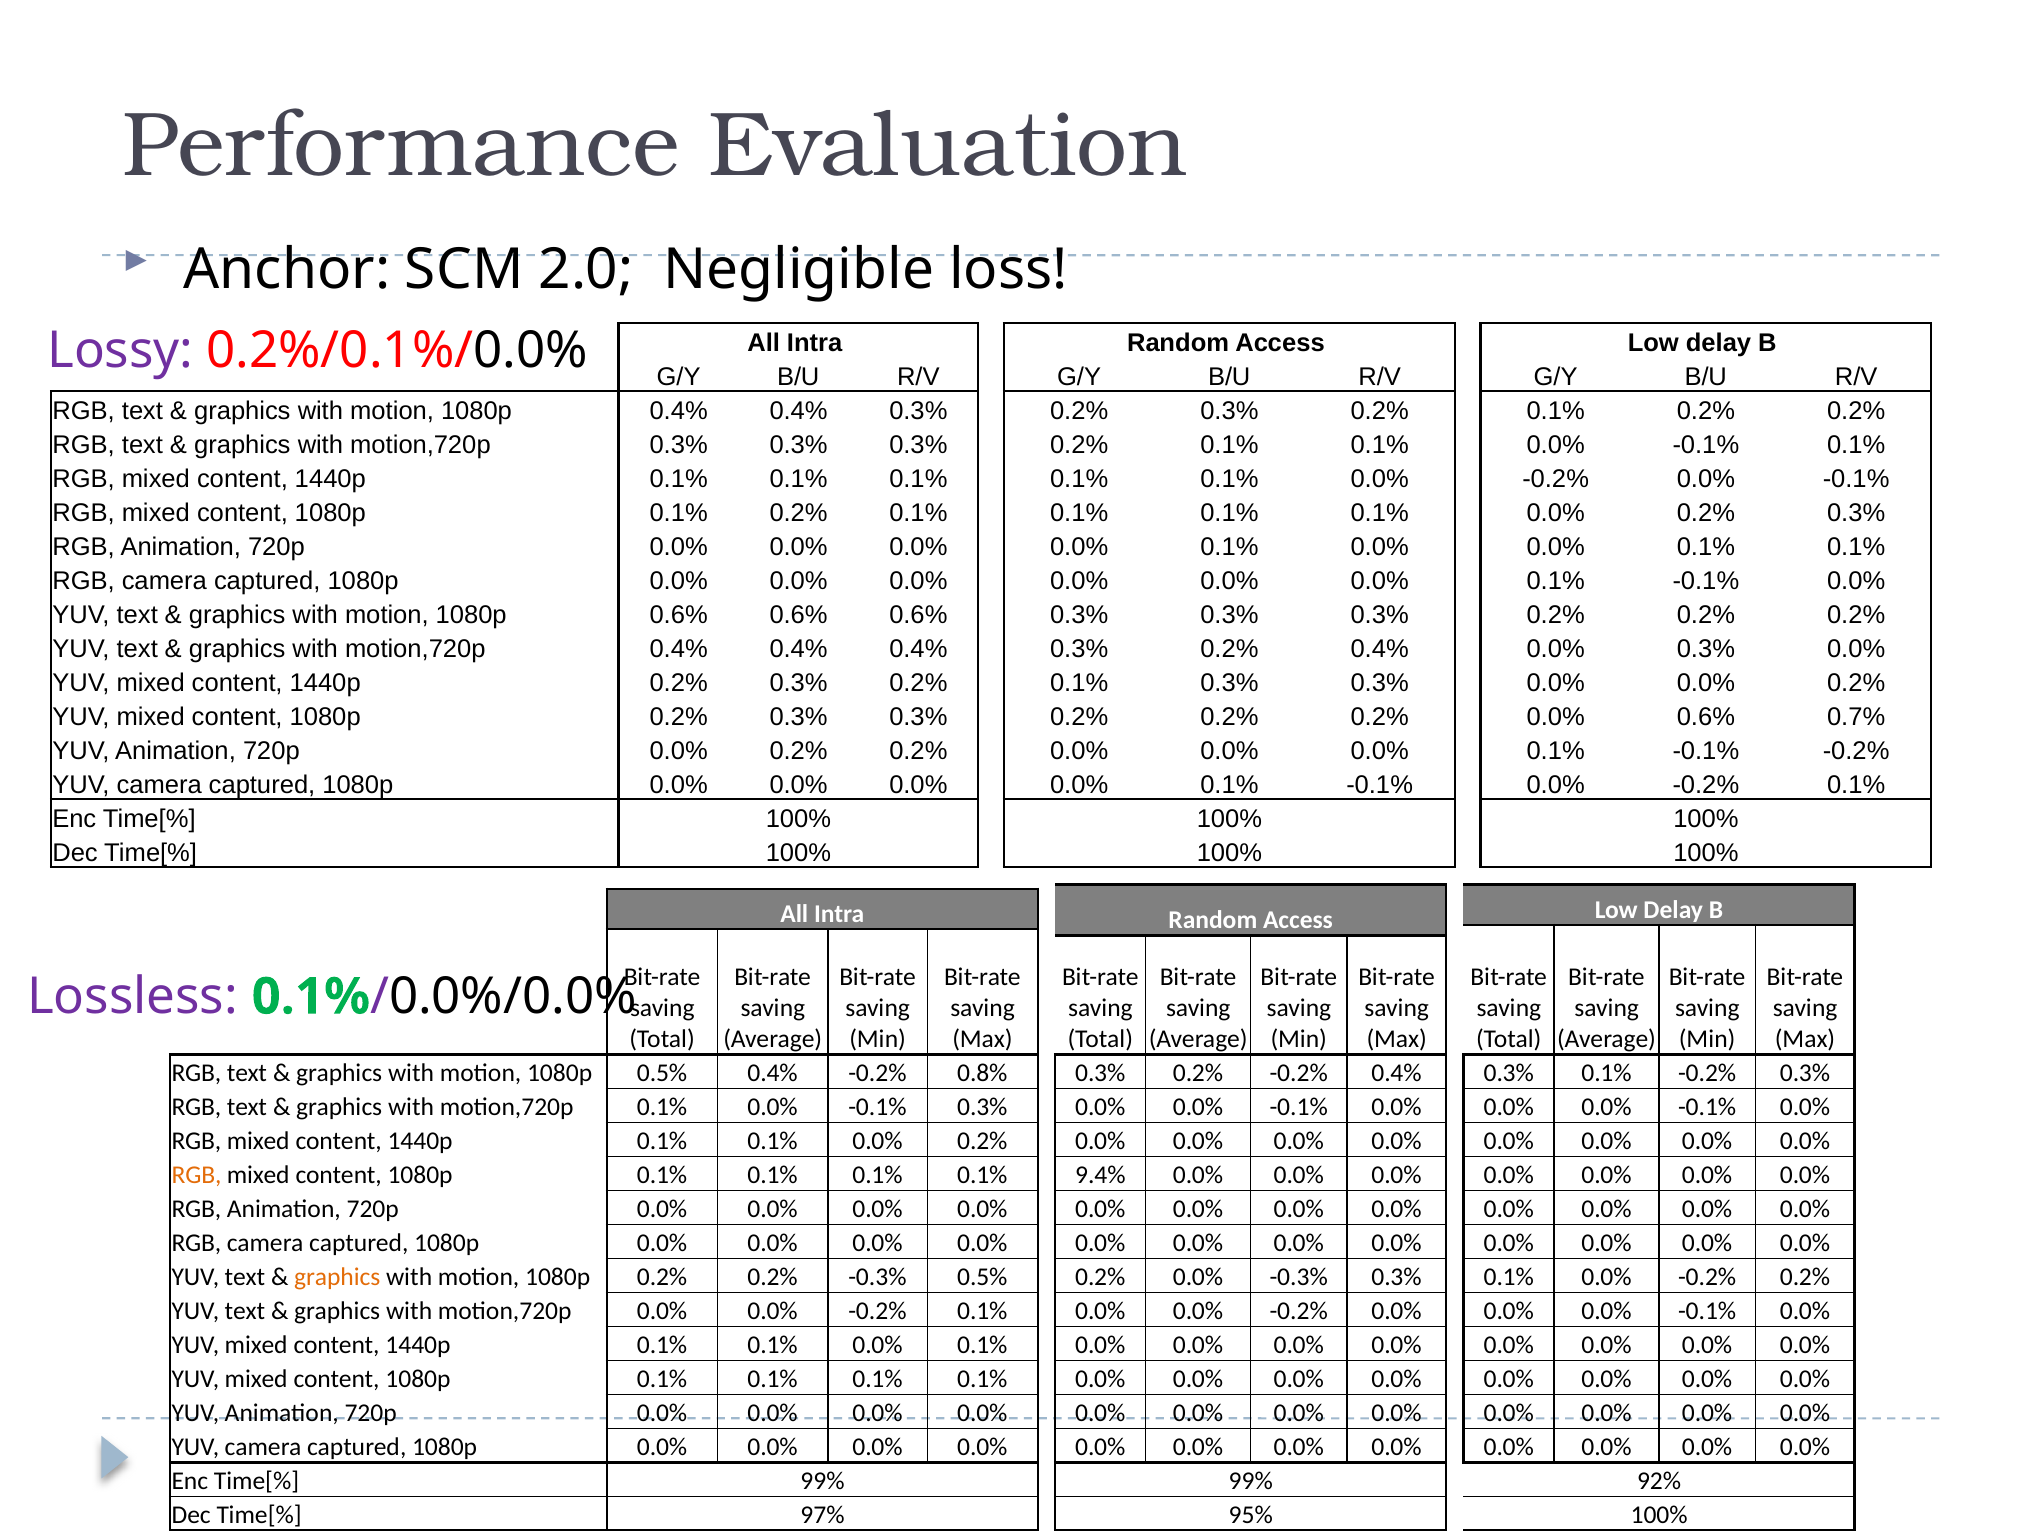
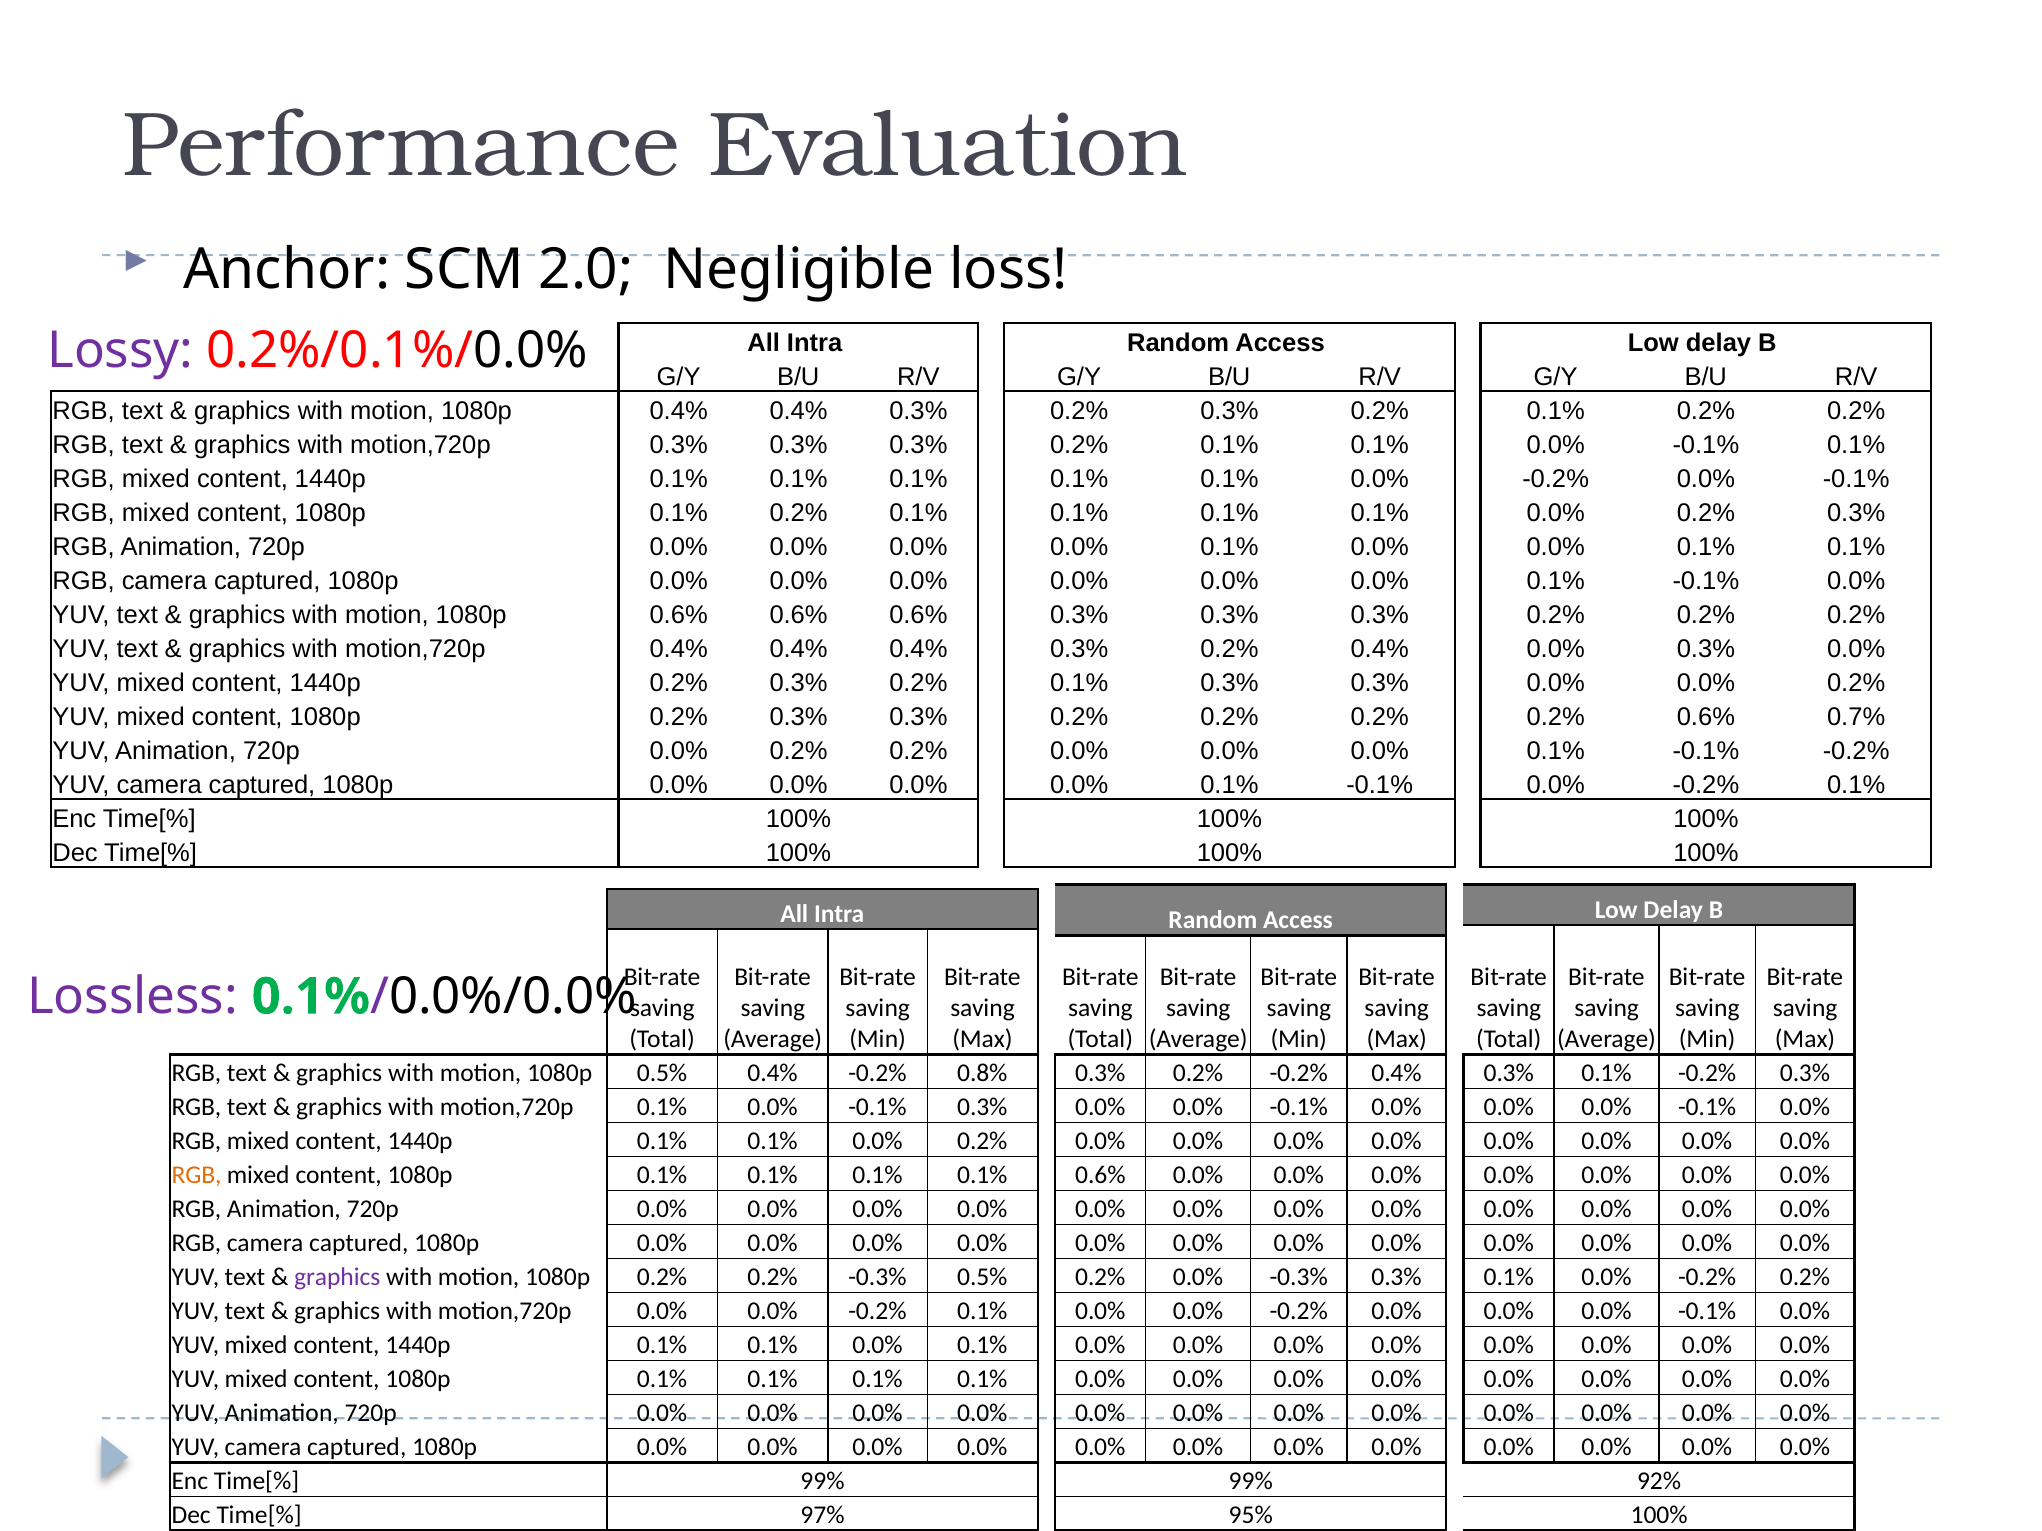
0.0%: 0.0% -> 0.2% (1556, 718)
9.4%: 9.4% -> 0.6% (1100, 1176)
graphics colour: orange -> purple (337, 1278)
